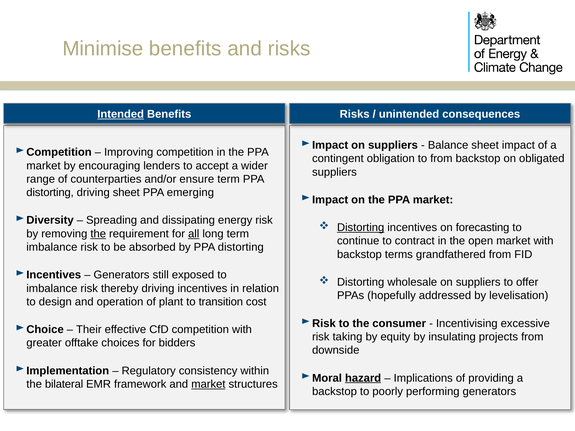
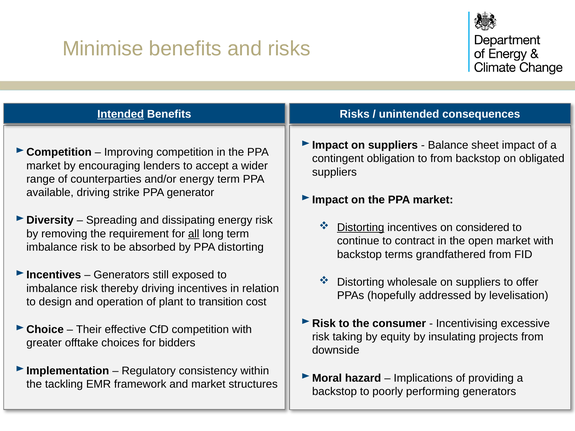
and/or ensure: ensure -> energy (197, 179)
distorting: distorting -> available (50, 193)
driving sheet: sheet -> strike (126, 193)
emerging: emerging -> generator (190, 193)
forecasting: forecasting -> considered (483, 228)
the underline: present -> none (98, 234)
hazard underline: present -> none (363, 378)
bilateral: bilateral -> tackling (64, 384)
market underline: present -> none (208, 384)
